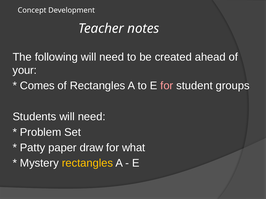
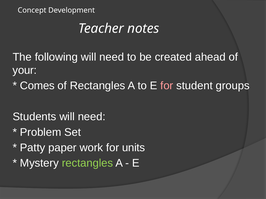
draw: draw -> work (91, 148)
what: what -> units (134, 148)
rectangles colour: yellow -> light green (87, 164)
